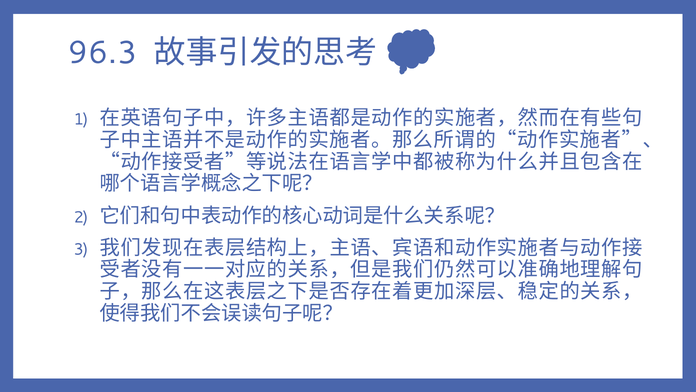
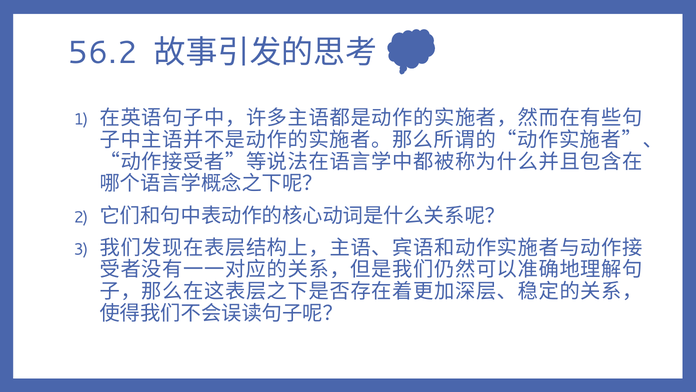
96.3: 96.3 -> 56.2 (103, 52)
